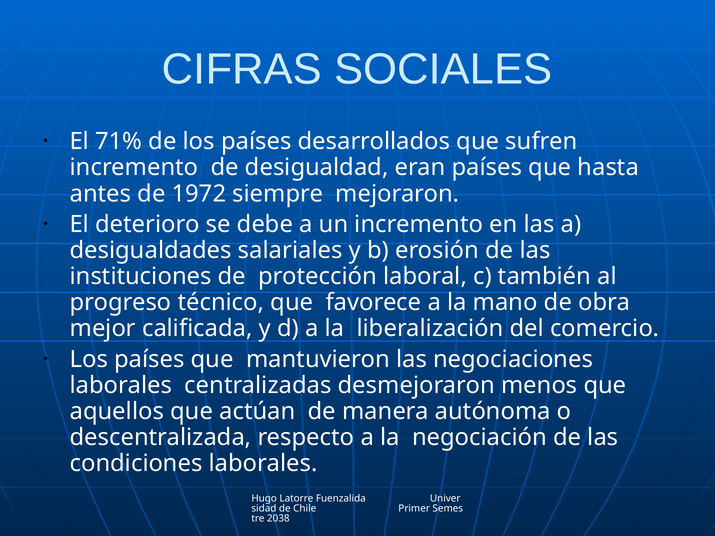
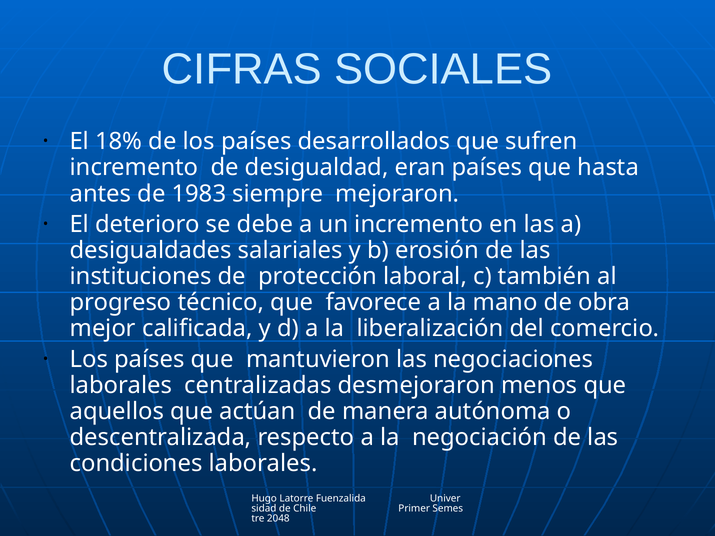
71%: 71% -> 18% (119, 142)
1972: 1972 -> 1983 (199, 194)
2038: 2038 -> 2048 (278, 519)
